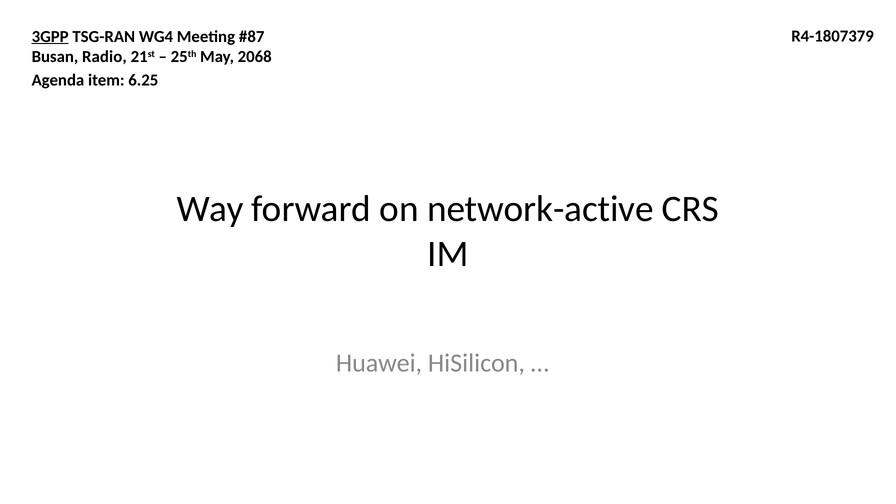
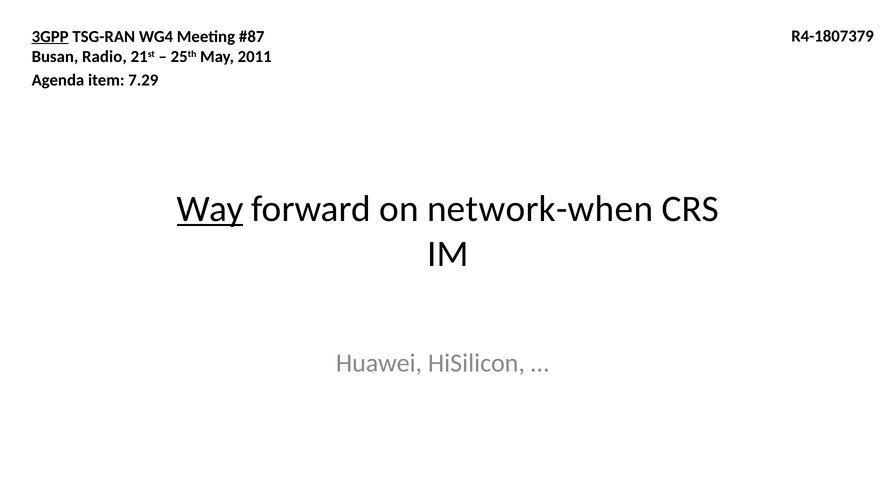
2068: 2068 -> 2011 (255, 57)
6.25: 6.25 -> 7.29 (143, 80)
Way underline: none -> present (210, 209)
network-active: network-active -> network-when (540, 209)
